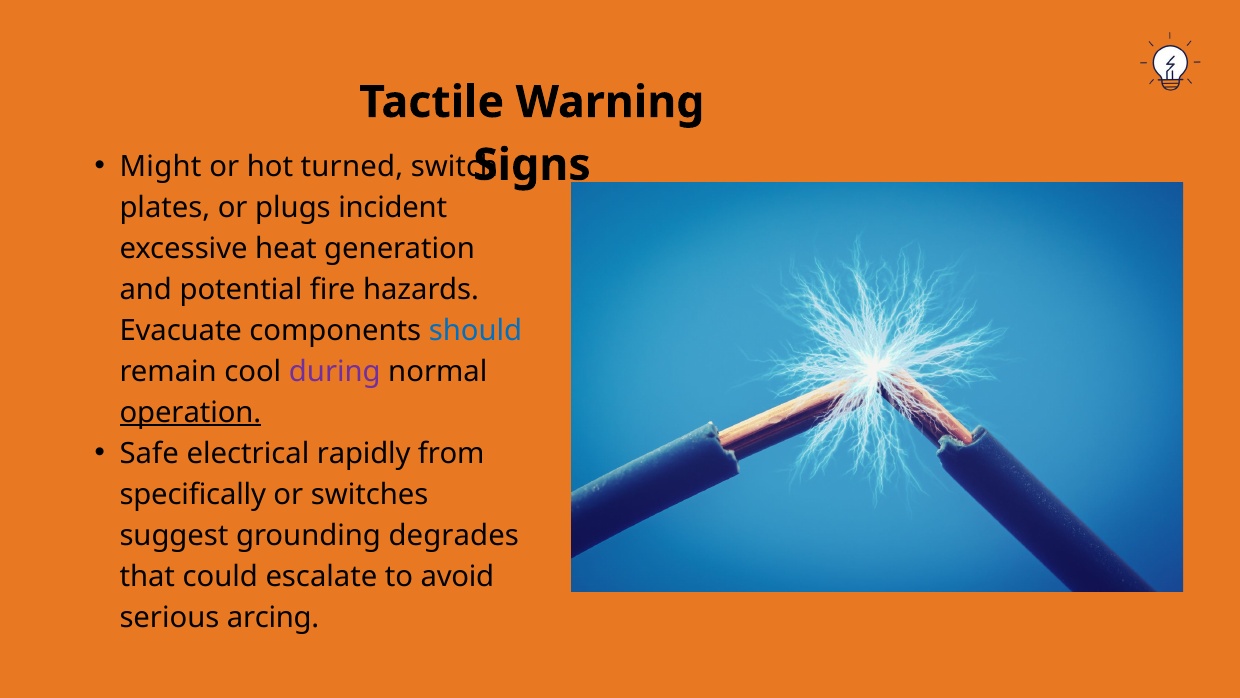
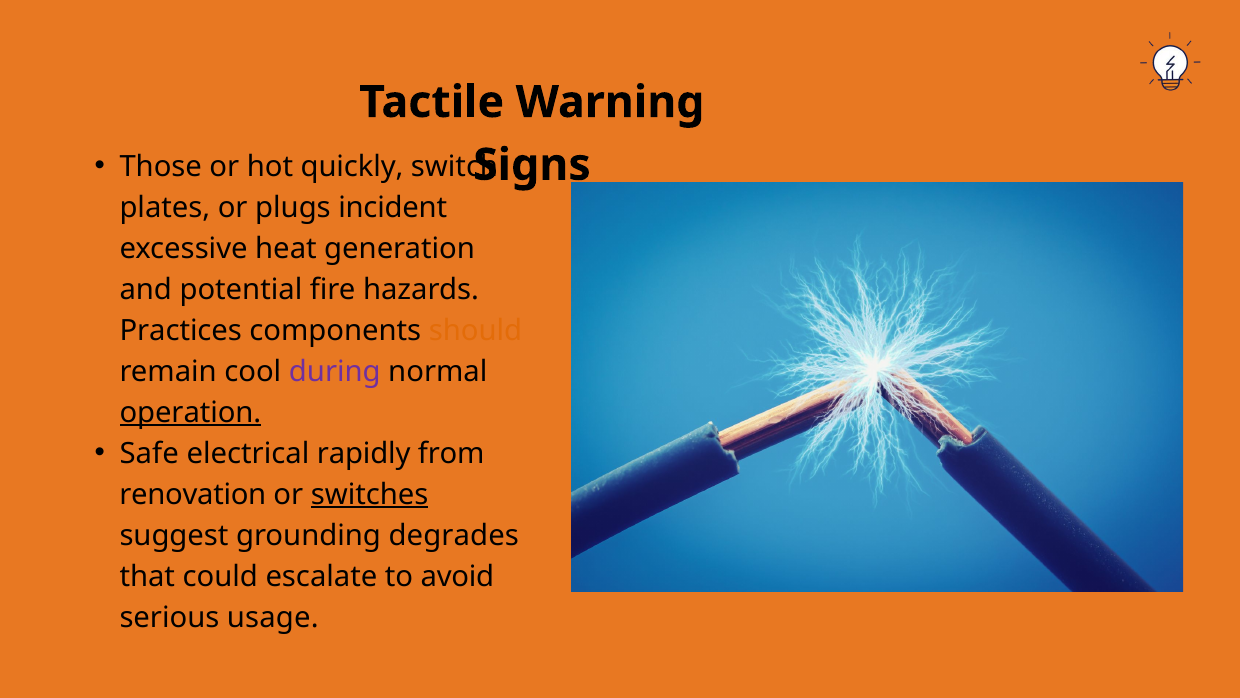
Might: Might -> Those (161, 166)
turned: turned -> quickly (352, 166)
Evacuate: Evacuate -> Practices (181, 330)
should colour: blue -> orange (475, 330)
specifically: specifically -> renovation (193, 494)
switches underline: none -> present (370, 494)
arcing: arcing -> usage (273, 617)
